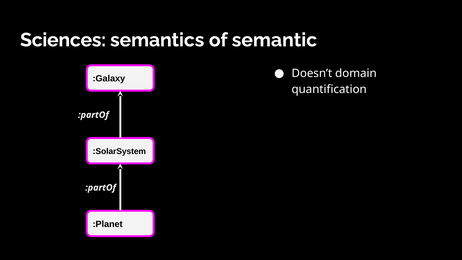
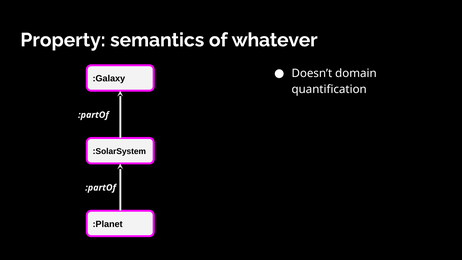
Sciences: Sciences -> Property (63, 40)
semantic: semantic -> whatever (275, 40)
